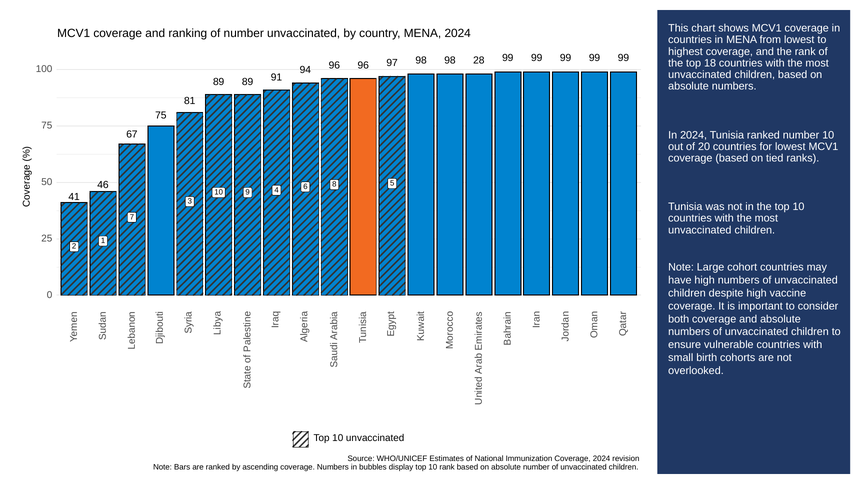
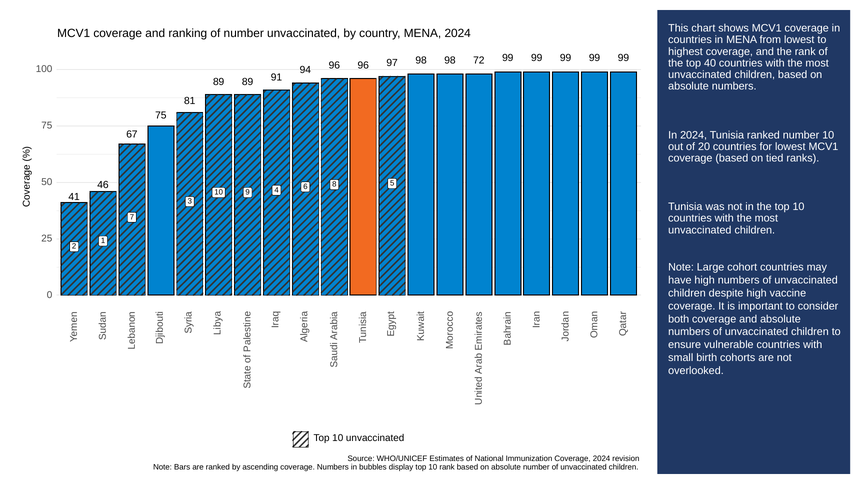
18: 18 -> 40 (710, 63)
28: 28 -> 72 (479, 60)
